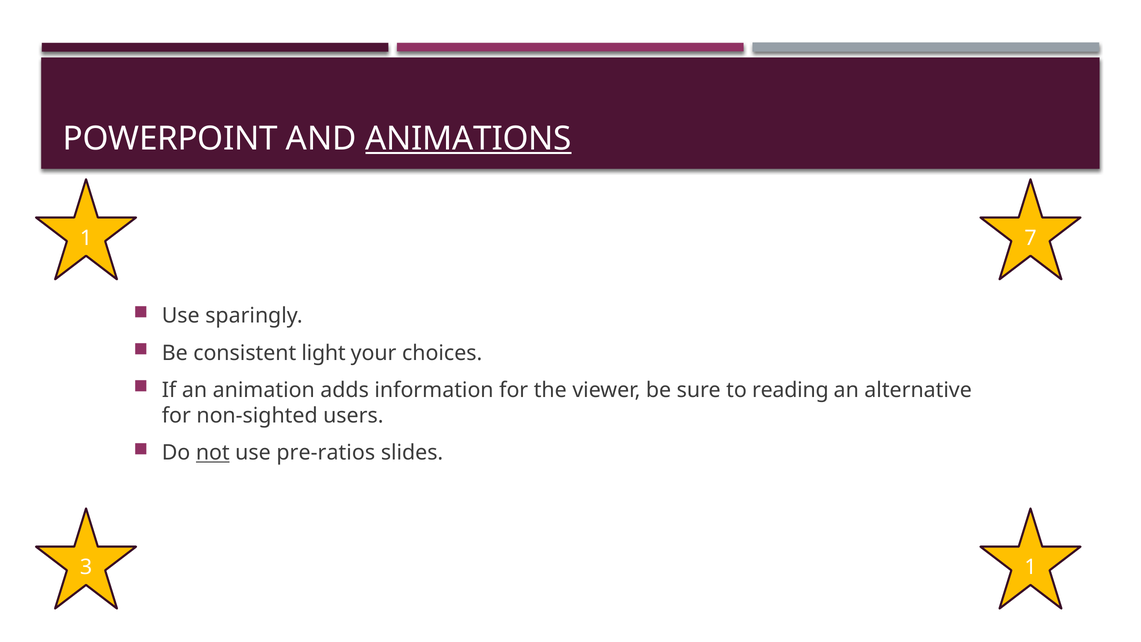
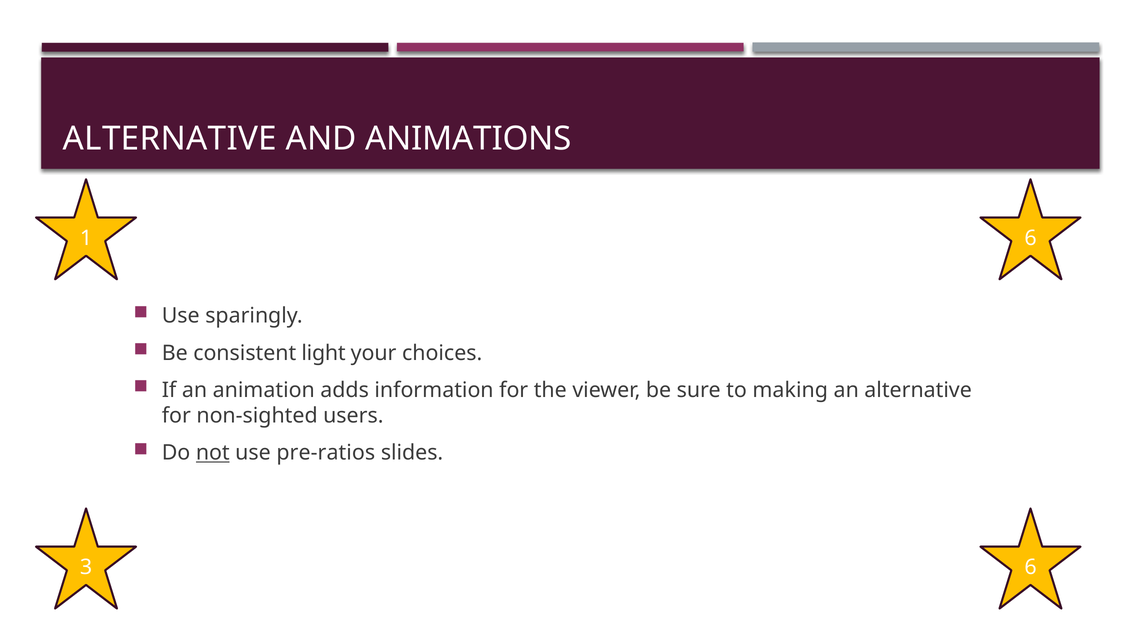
POWERPOINT: POWERPOINT -> ALTERNATIVE (170, 139)
ANIMATIONS underline: present -> none (468, 139)
1 7: 7 -> 6 (1031, 238)
reading: reading -> making (790, 390)
3 1: 1 -> 6 (1031, 567)
